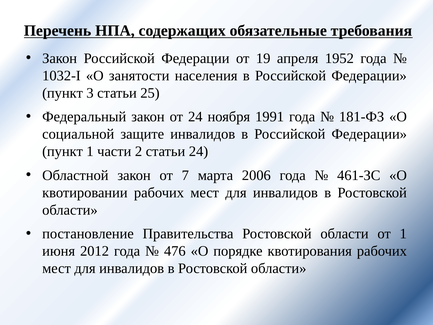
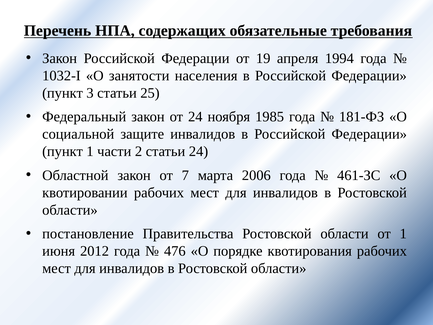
1952: 1952 -> 1994 (339, 58)
1991: 1991 -> 1985 (270, 117)
